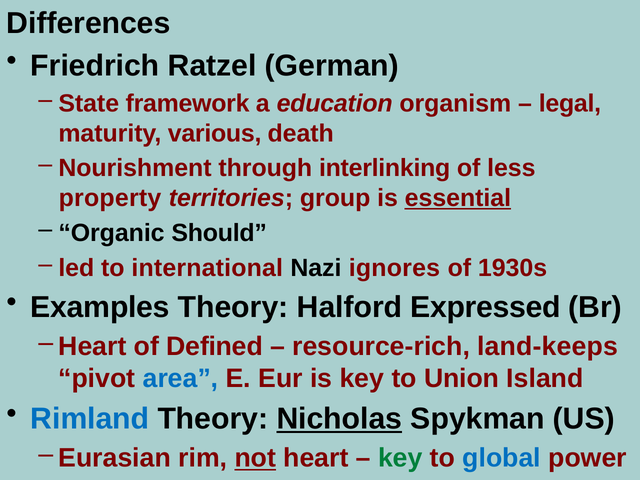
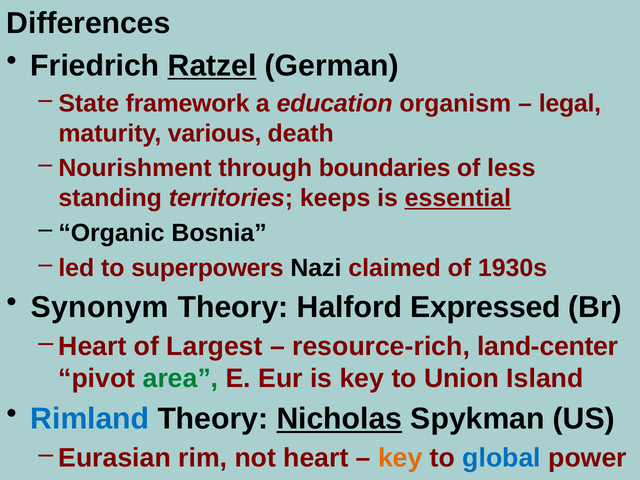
Ratzel underline: none -> present (212, 66)
interlinking: interlinking -> boundaries (385, 168)
property: property -> standing (110, 198)
group: group -> keeps (335, 198)
Should: Should -> Bosnia (219, 233)
international: international -> superpowers (207, 268)
ignores: ignores -> claimed (395, 268)
Examples: Examples -> Synonym (100, 307)
Defined: Defined -> Largest (215, 347)
land-keeps: land-keeps -> land-center (548, 347)
area colour: blue -> green (181, 379)
not underline: present -> none (255, 458)
key colour: green -> orange (400, 458)
